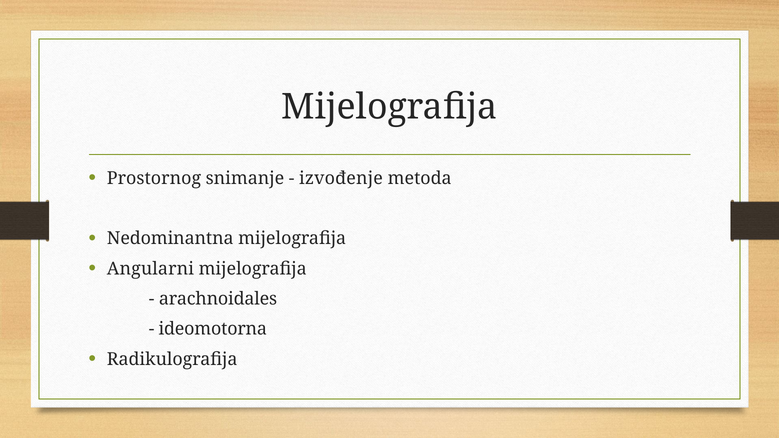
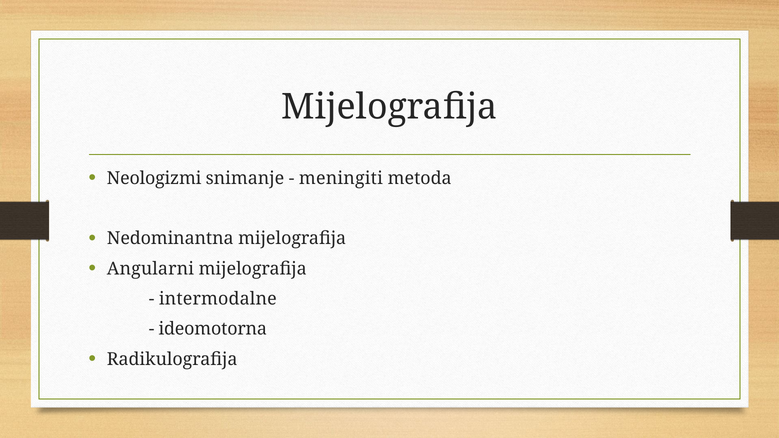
Prostornog: Prostornog -> Neologizmi (154, 178)
izvođenje: izvođenje -> meningiti (341, 178)
arachnoidales: arachnoidales -> intermodalne (218, 299)
